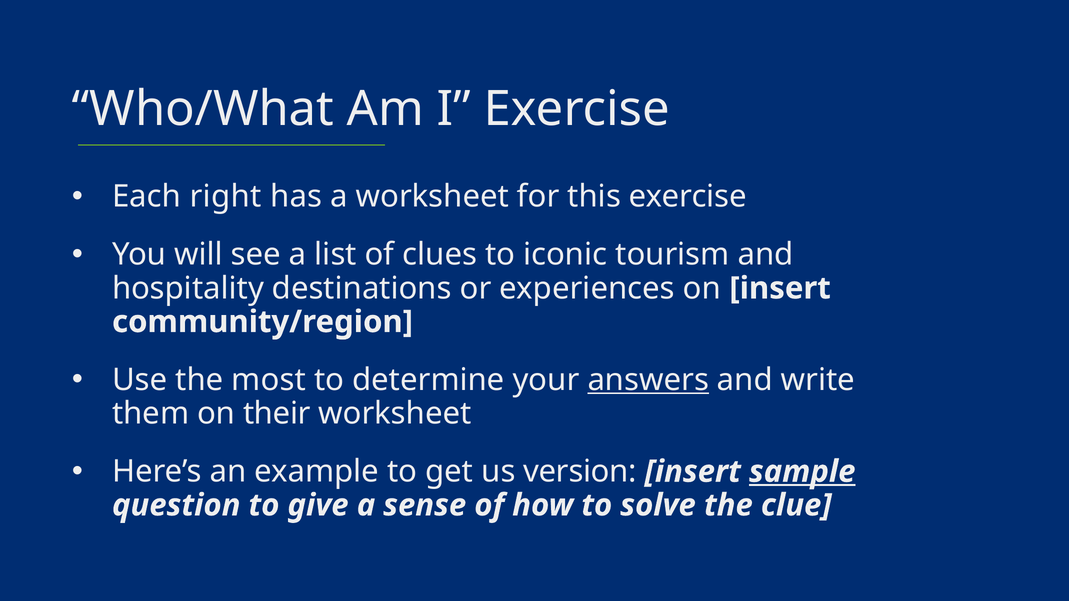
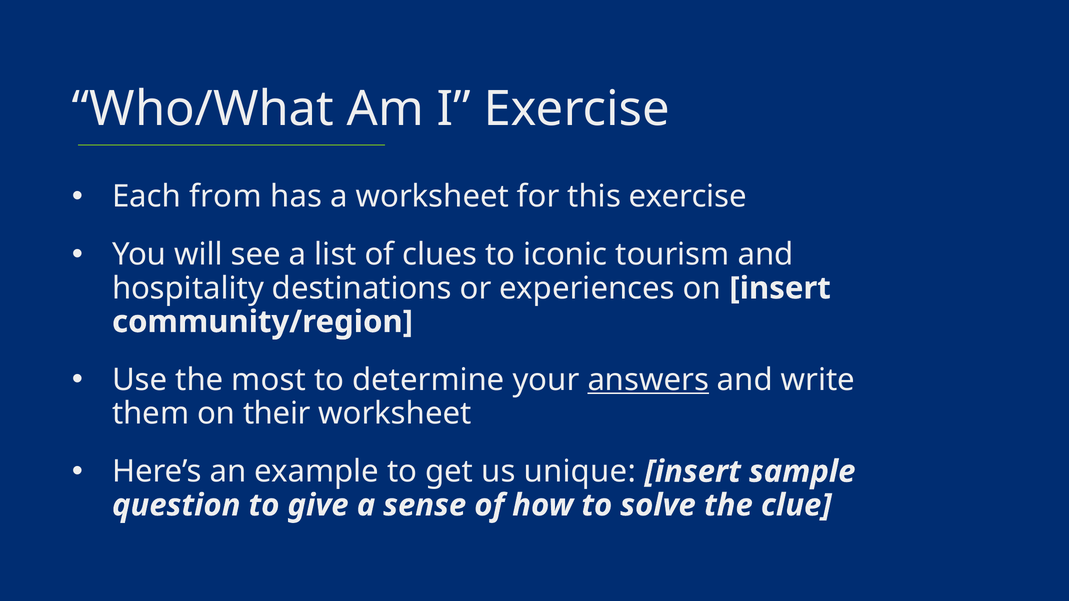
right: right -> from (226, 197)
version: version -> unique (580, 472)
sample underline: present -> none (802, 472)
